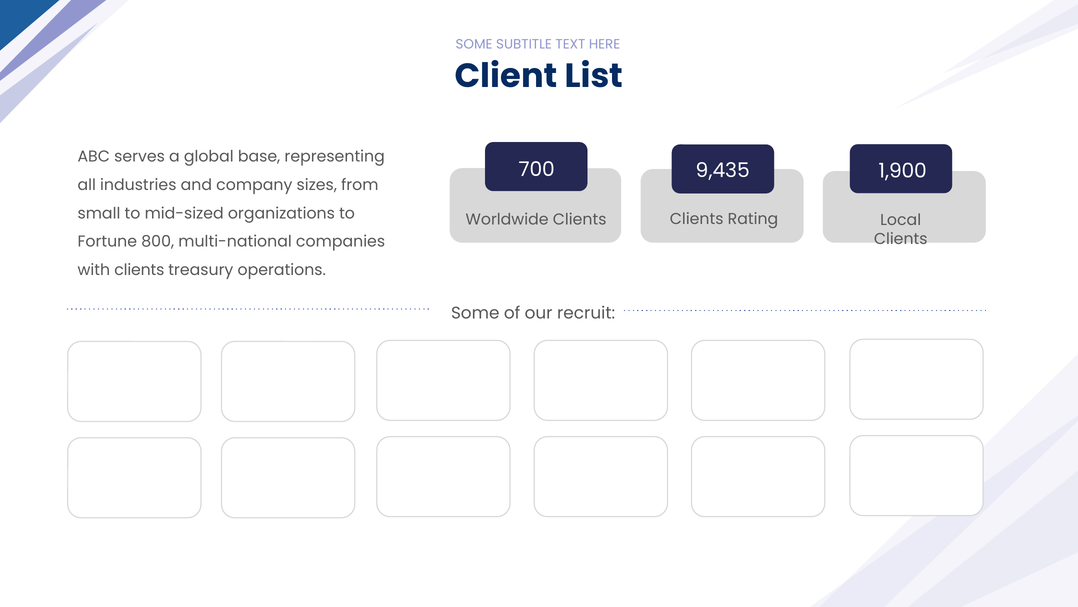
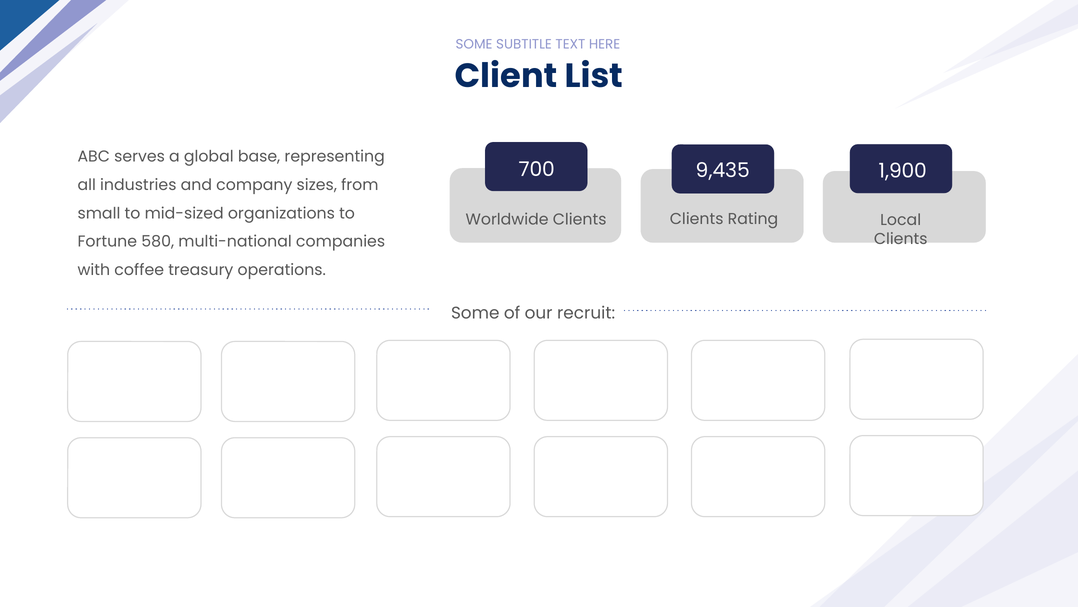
800: 800 -> 580 (158, 241)
with clients: clients -> coffee (139, 270)
